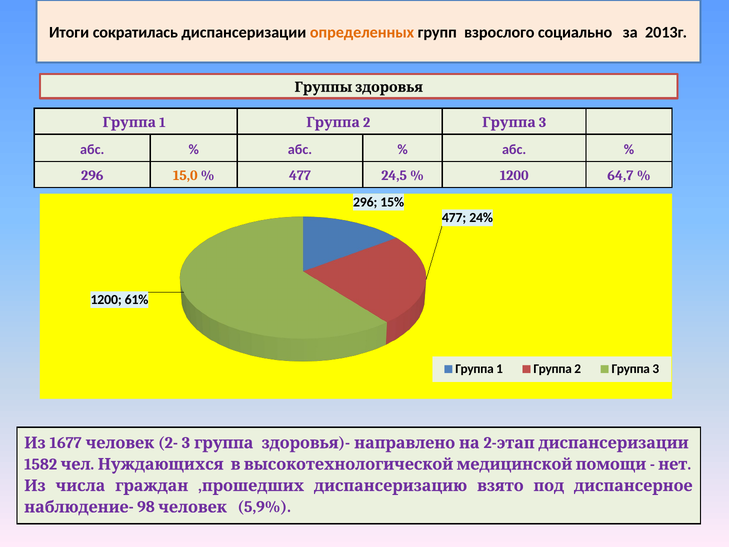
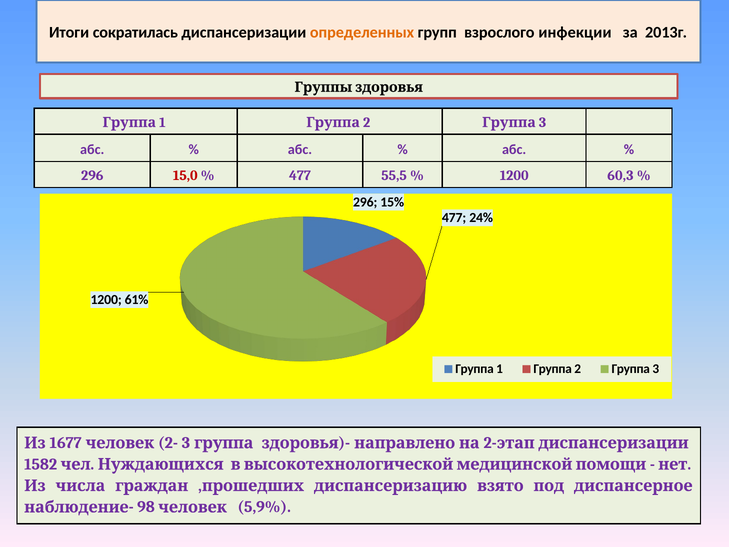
социально: социально -> инфекции (575, 32)
15,0 colour: orange -> red (185, 176)
24,5: 24,5 -> 55,5 (394, 176)
64,7: 64,7 -> 60,3 (620, 176)
